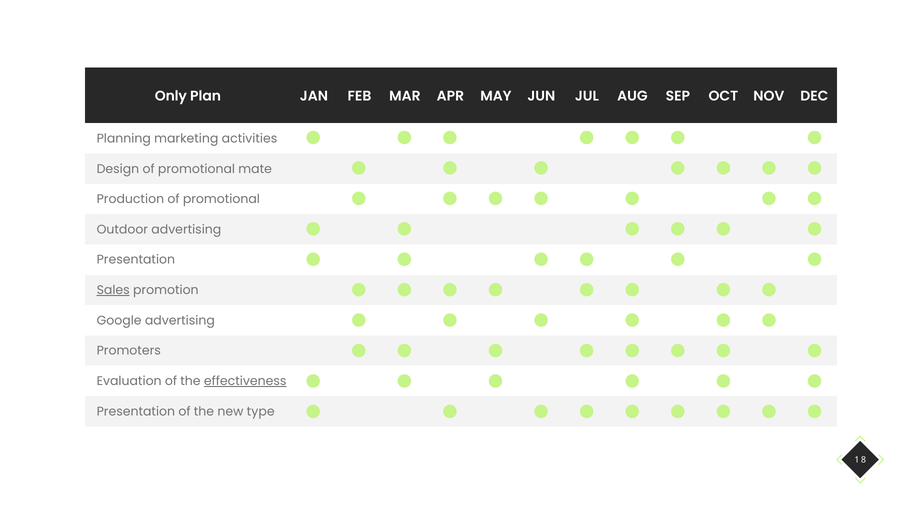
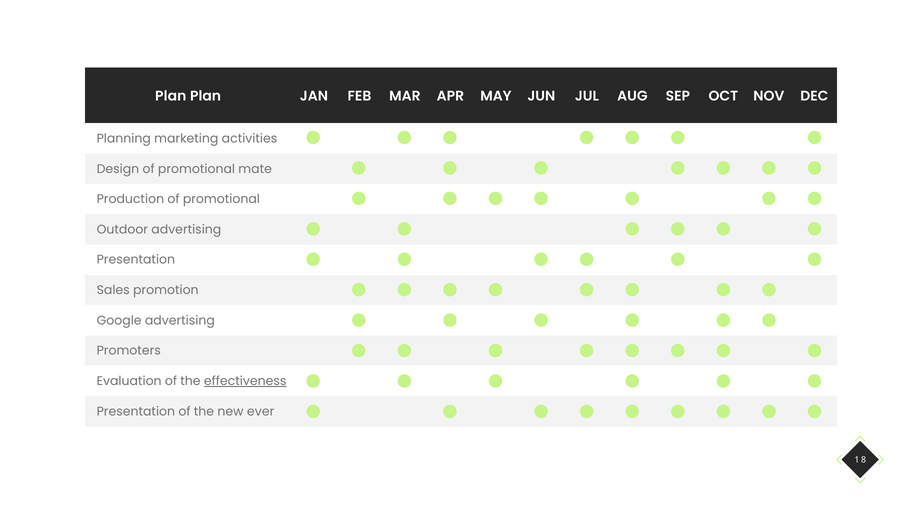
Only: Only -> Plan (171, 96)
Sales underline: present -> none (113, 290)
type: type -> ever (261, 411)
